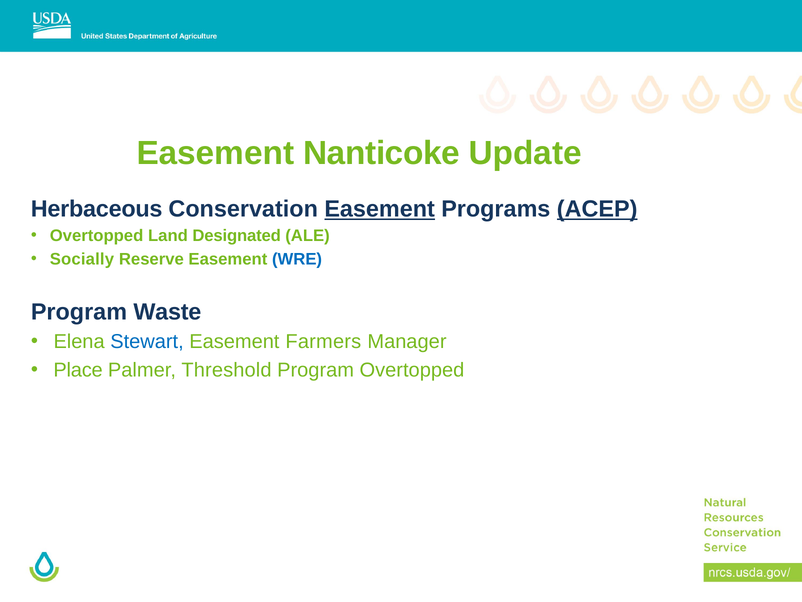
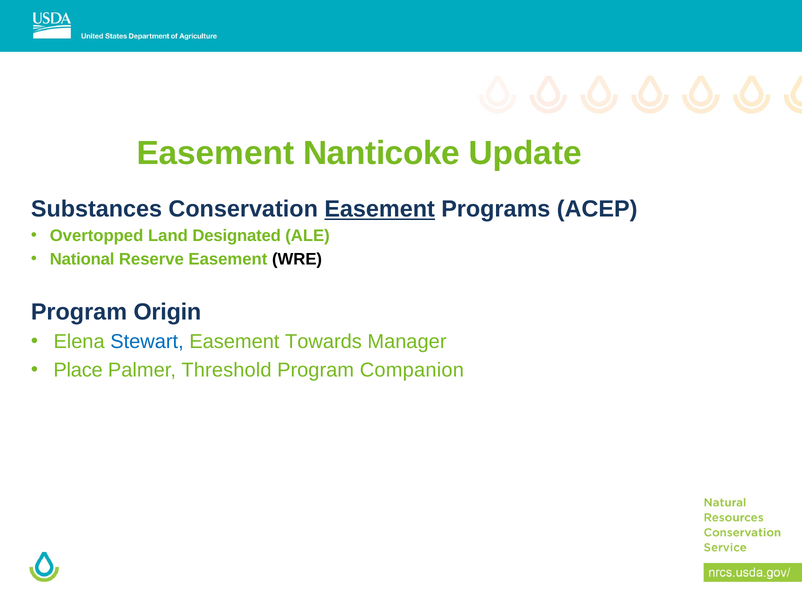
Herbaceous: Herbaceous -> Substances (97, 209)
ACEP underline: present -> none (597, 209)
Socially: Socially -> National (82, 259)
WRE colour: blue -> black (297, 259)
Waste: Waste -> Origin (167, 312)
Farmers: Farmers -> Towards (323, 342)
Program Overtopped: Overtopped -> Companion (412, 370)
